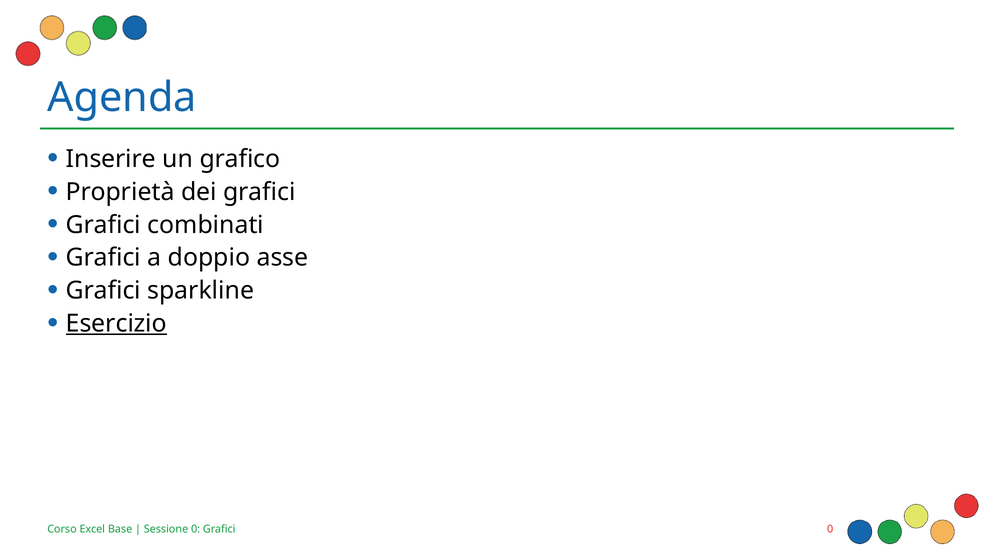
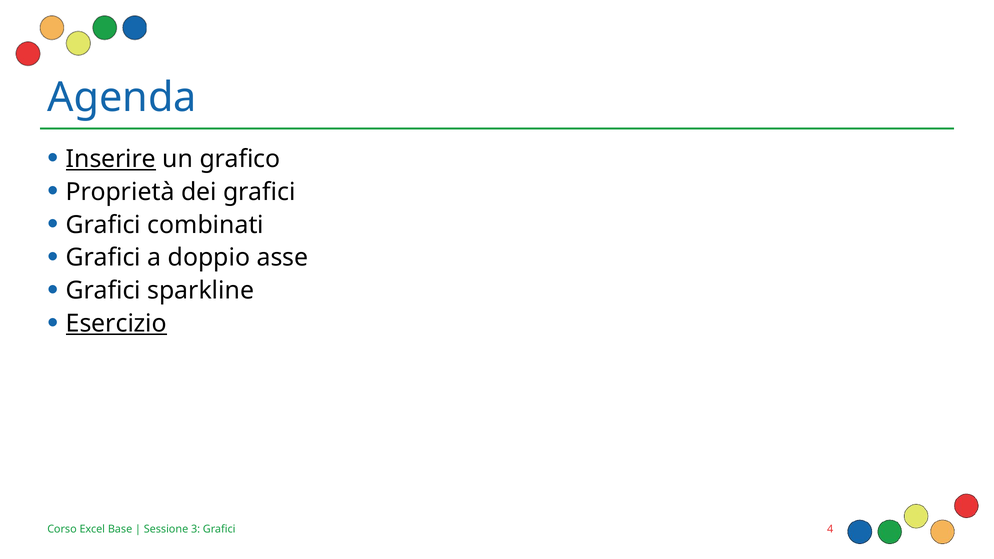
Inserire underline: none -> present (111, 159)
Sessione 0: 0 -> 3 (196, 529)
Grafici 0: 0 -> 4 (830, 529)
